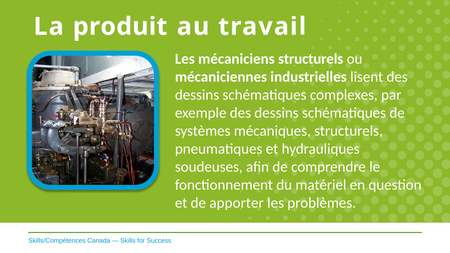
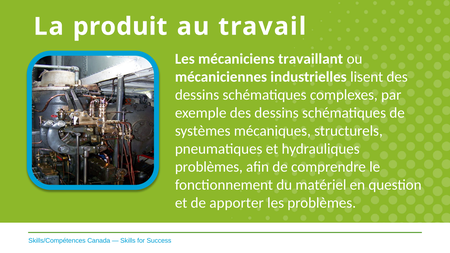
mécaniciens structurels: structurels -> travaillant (311, 59)
soudeuses: soudeuses -> problèmes (209, 167)
